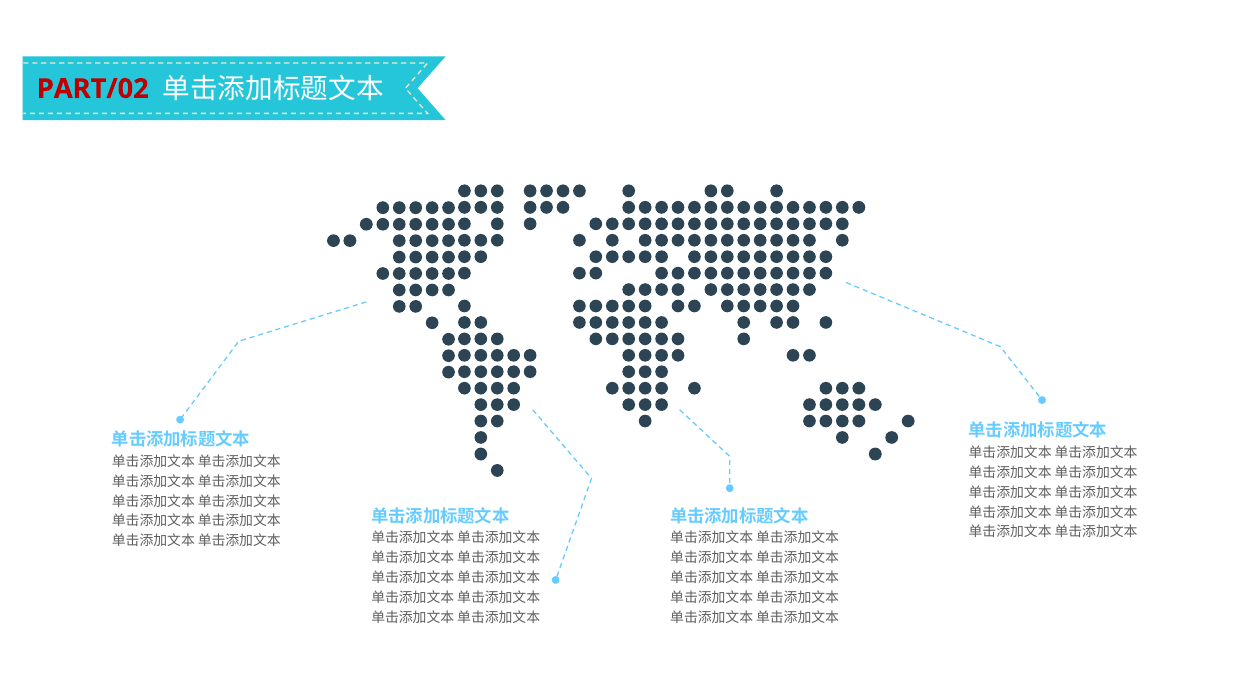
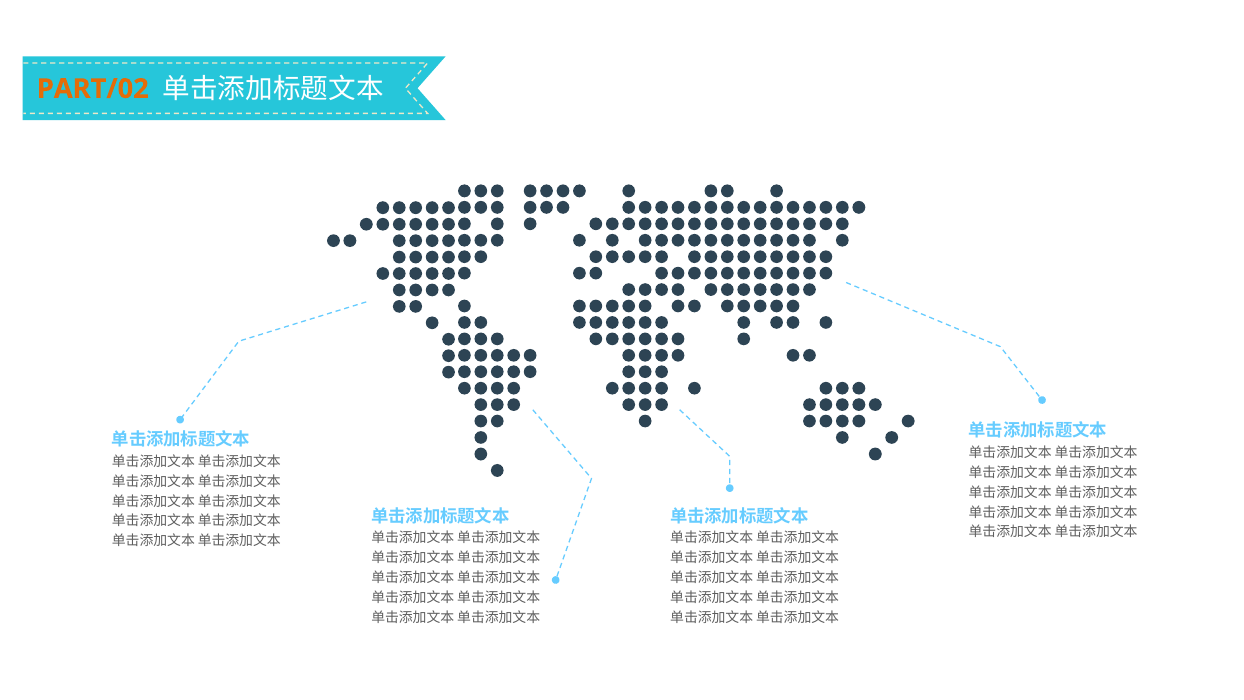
PART/02 colour: red -> orange (93, 89)
